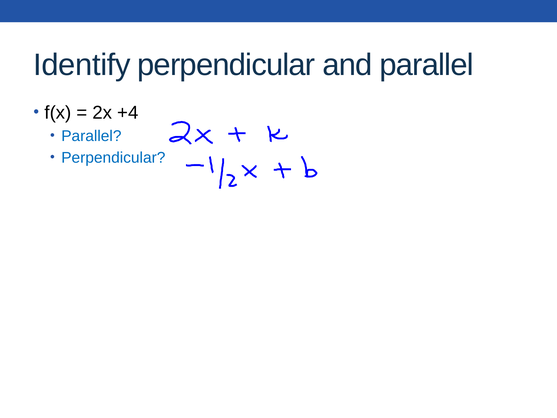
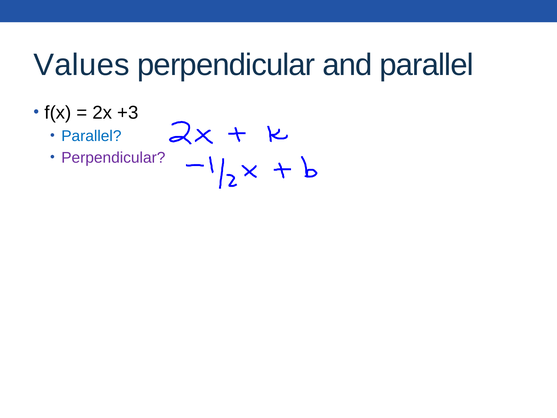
Identify: Identify -> Values (82, 65)
+4: +4 -> +3 (128, 113)
Perpendicular colour: blue -> purple (113, 158)
